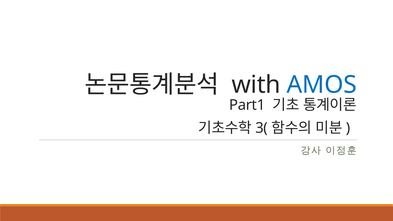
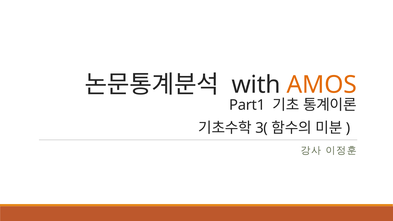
AMOS colour: blue -> orange (322, 85)
